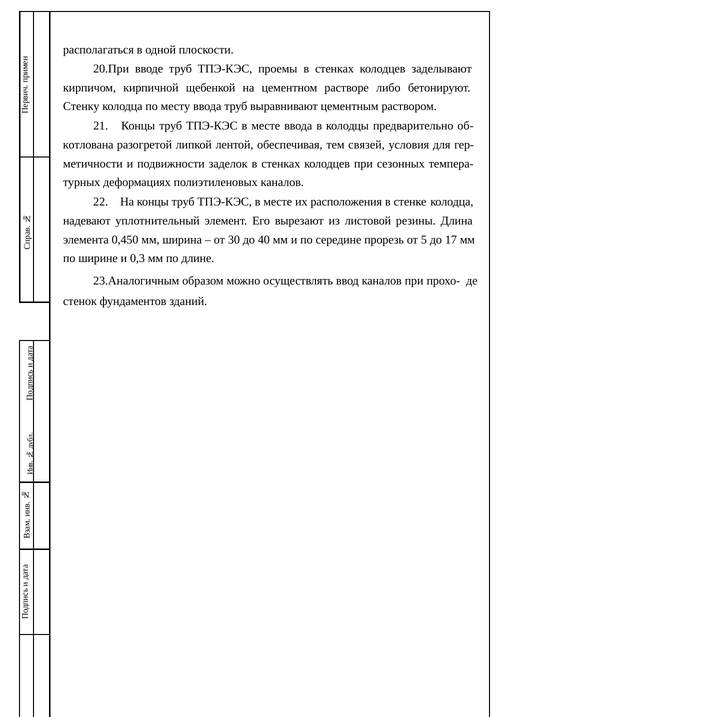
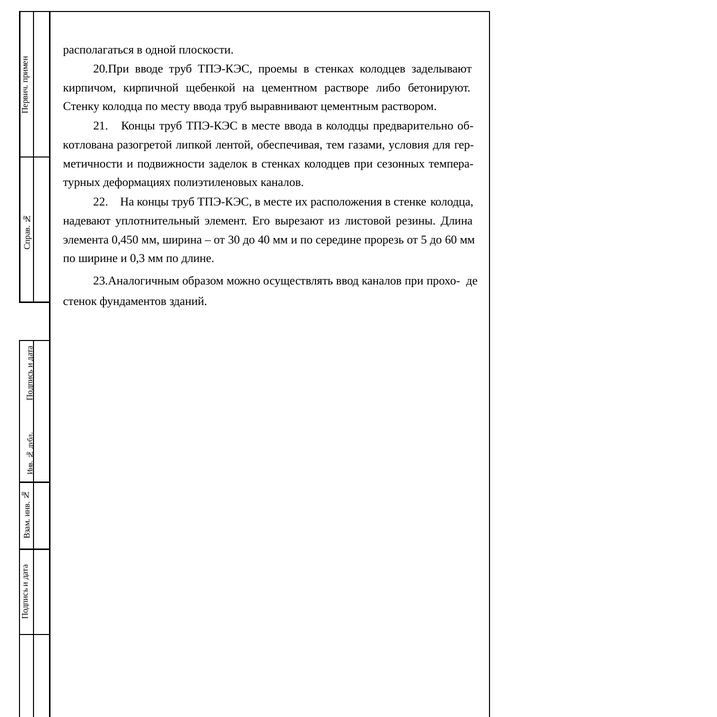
связей: связей -> газами (367, 145)
17: 17 -> 60 (451, 240)
